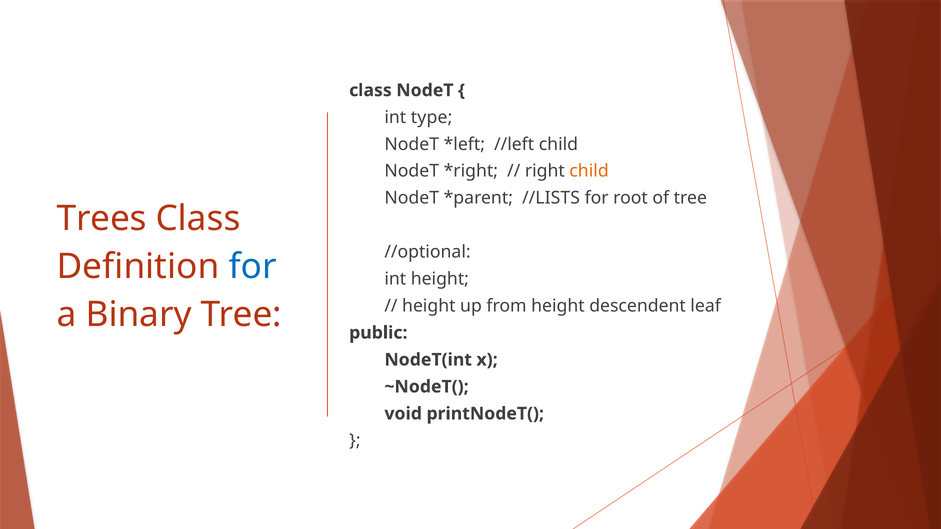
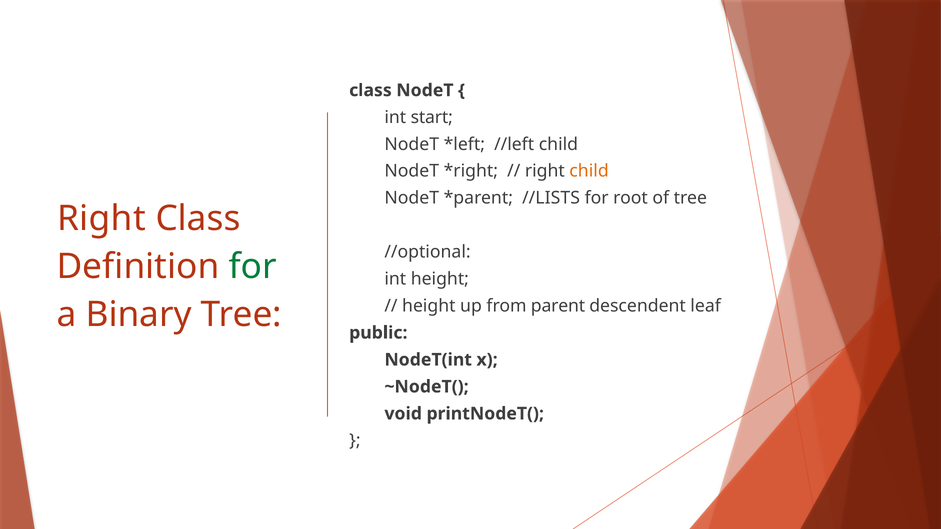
type: type -> start (432, 117)
Trees: Trees -> Right (101, 219)
for colour: blue -> green (253, 267)
from height: height -> parent (558, 306)
